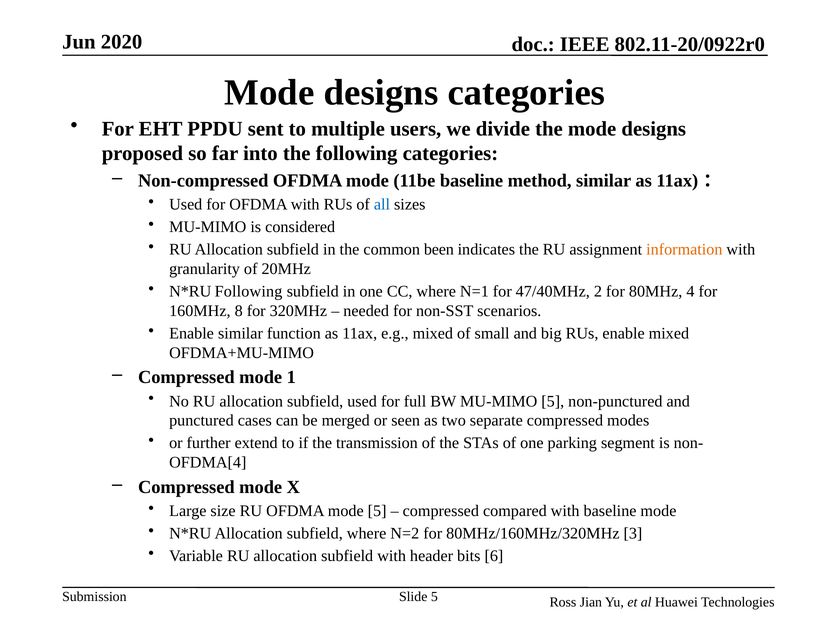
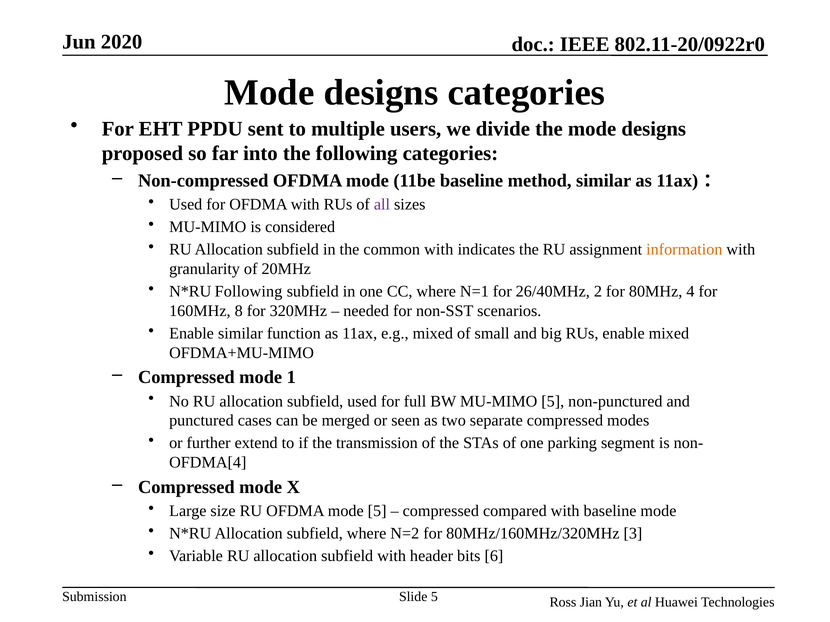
all colour: blue -> purple (382, 205)
common been: been -> with (439, 250)
47/40MHz: 47/40MHz -> 26/40MHz (553, 292)
